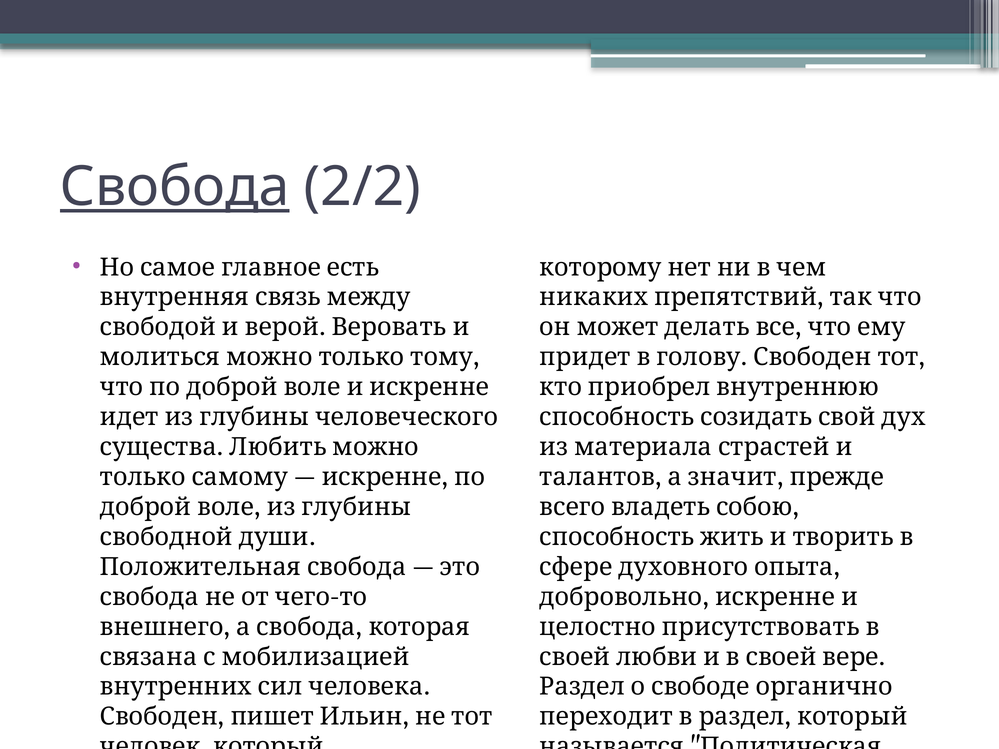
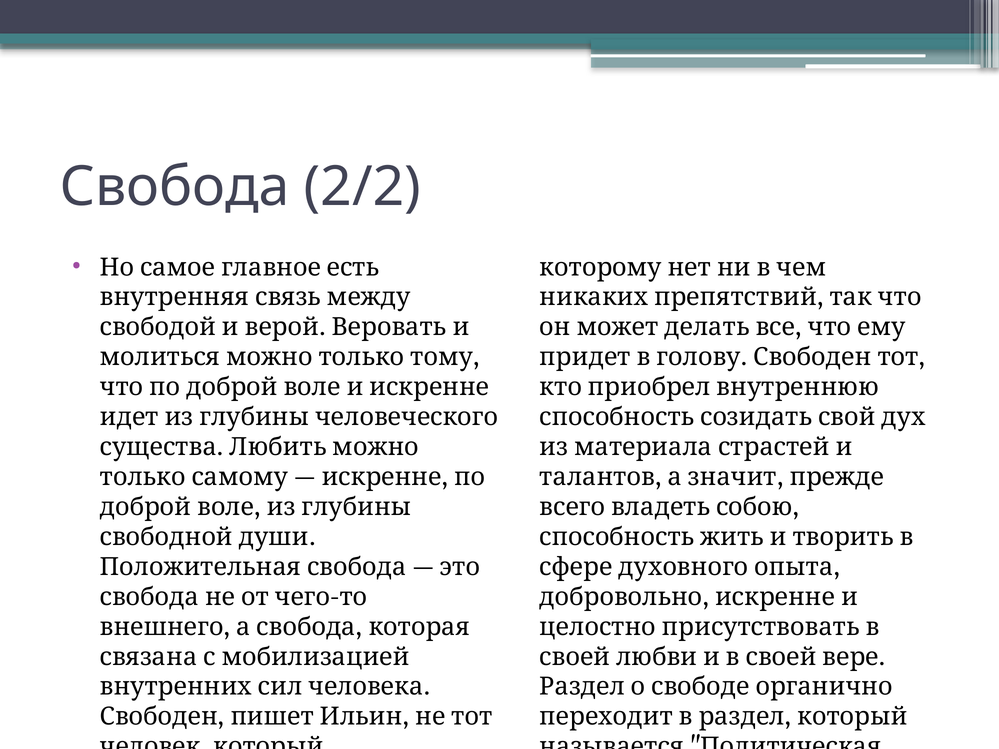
Свобода underline: present -> none (175, 187)
